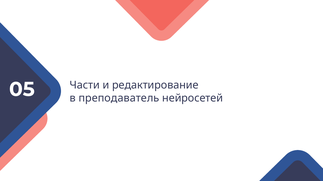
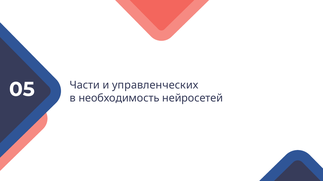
редактирование: редактирование -> управленческих (155, 85)
преподаватель: преподаватель -> необходимость (119, 98)
